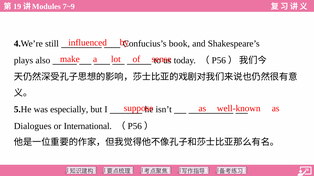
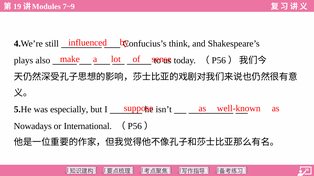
book: book -> think (179, 44)
Dialogues: Dialogues -> Nowadays (33, 127)
